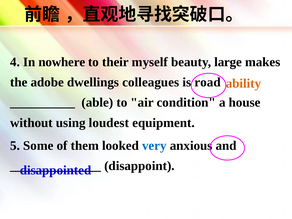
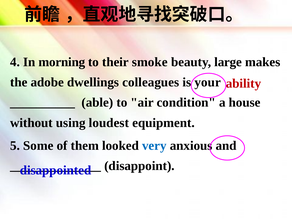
nowhere: nowhere -> morning (62, 62)
myself: myself -> smoke (150, 62)
road: road -> your (208, 82)
ability colour: orange -> red (243, 83)
